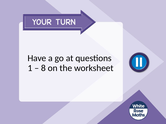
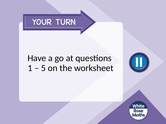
8: 8 -> 5 (43, 68)
